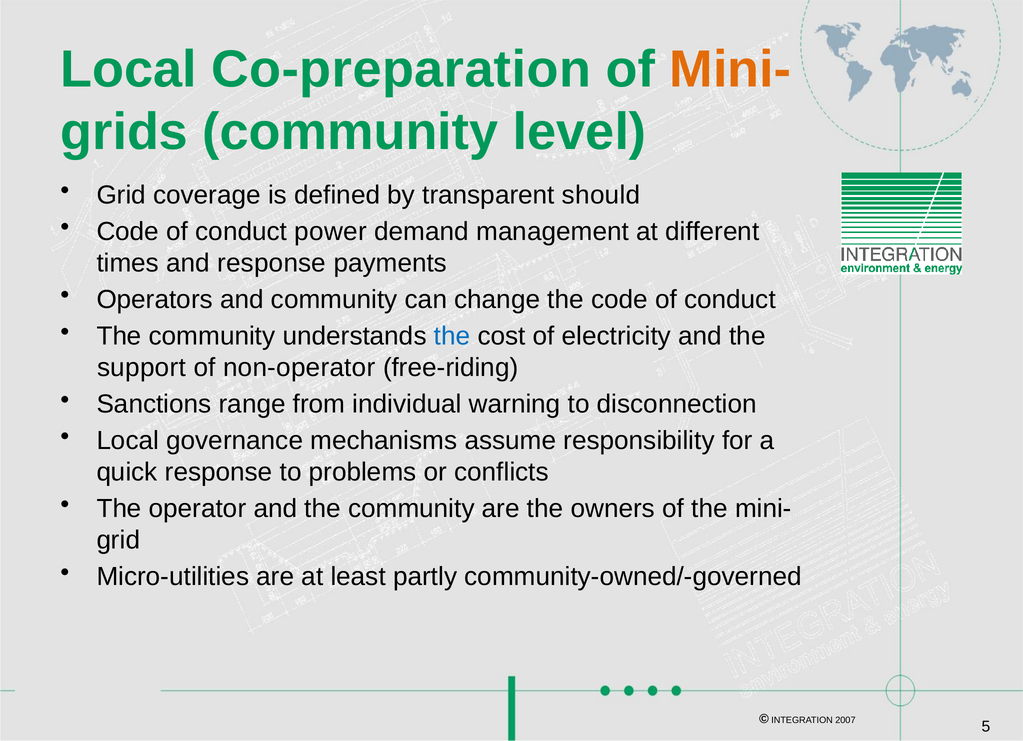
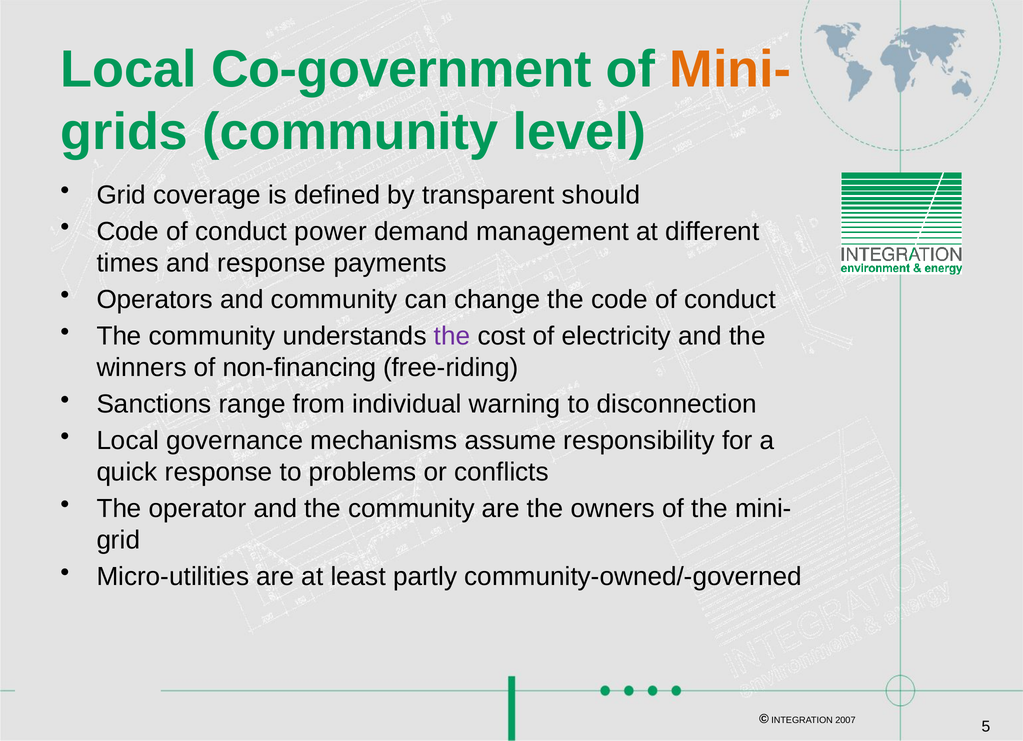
Co-preparation: Co-preparation -> Co-government (401, 69)
the colour: blue -> purple (452, 336)
support: support -> winners (142, 368)
non-operator: non-operator -> non-financing (299, 368)
